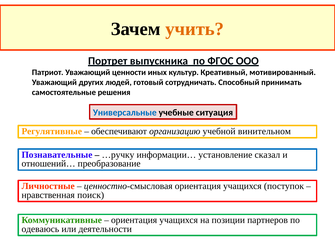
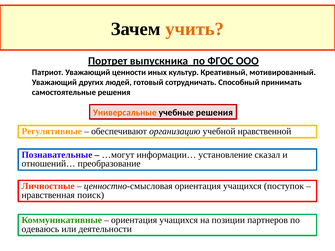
Универсальные colour: blue -> orange (125, 113)
учебные ситуация: ситуация -> решения (214, 113)
винительном: винительном -> нравственной (265, 131)
…ручку: …ручку -> …могут (118, 155)
